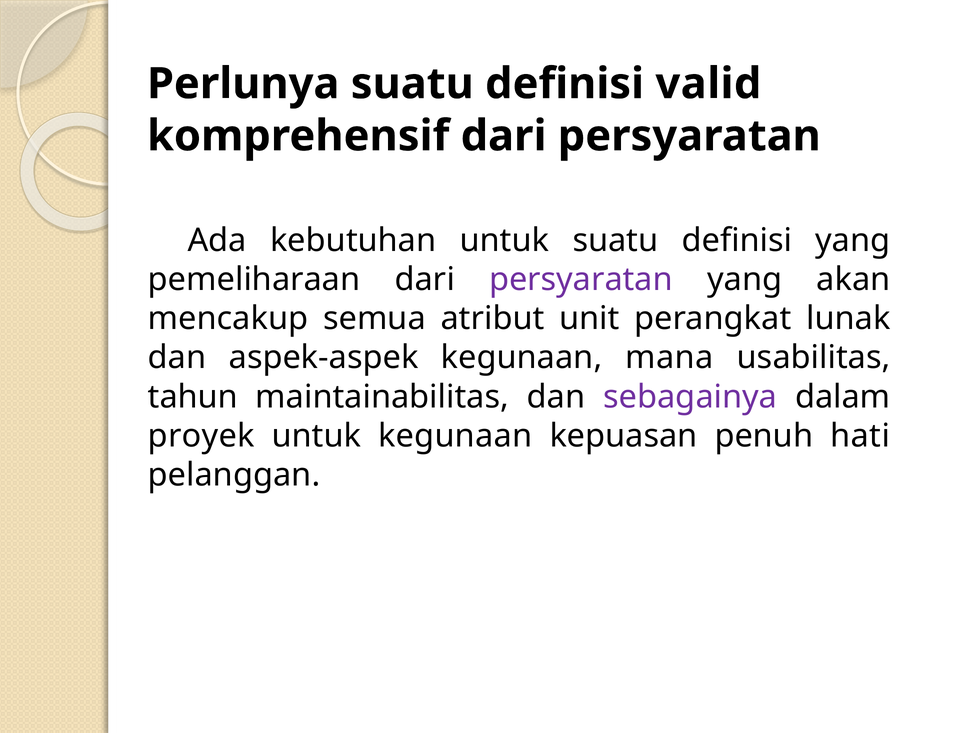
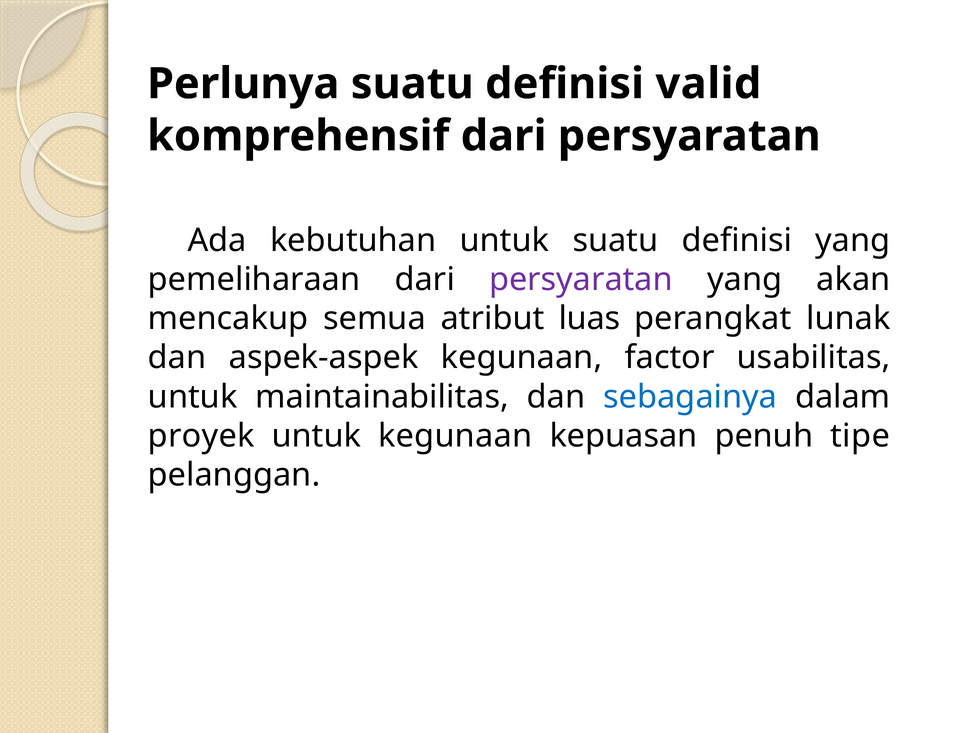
unit: unit -> luas (590, 319)
mana: mana -> factor (670, 358)
tahun: tahun -> untuk (193, 397)
sebagainya colour: purple -> blue (690, 397)
hati: hati -> tipe (860, 436)
